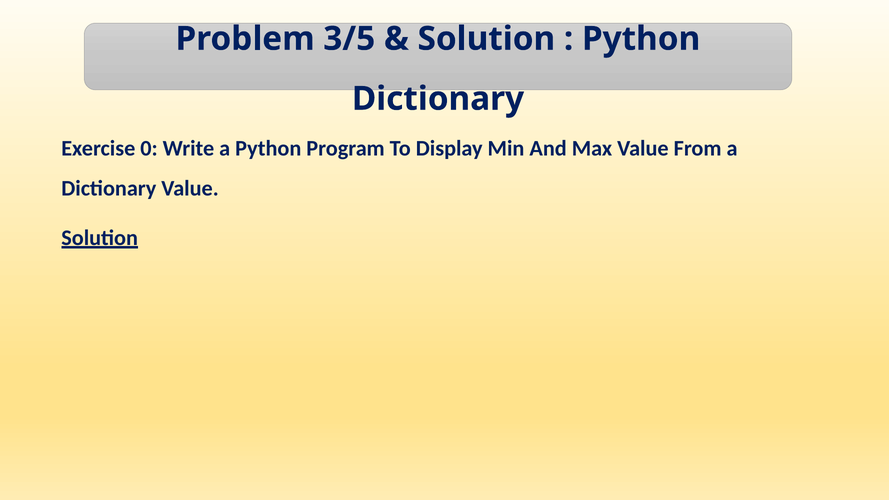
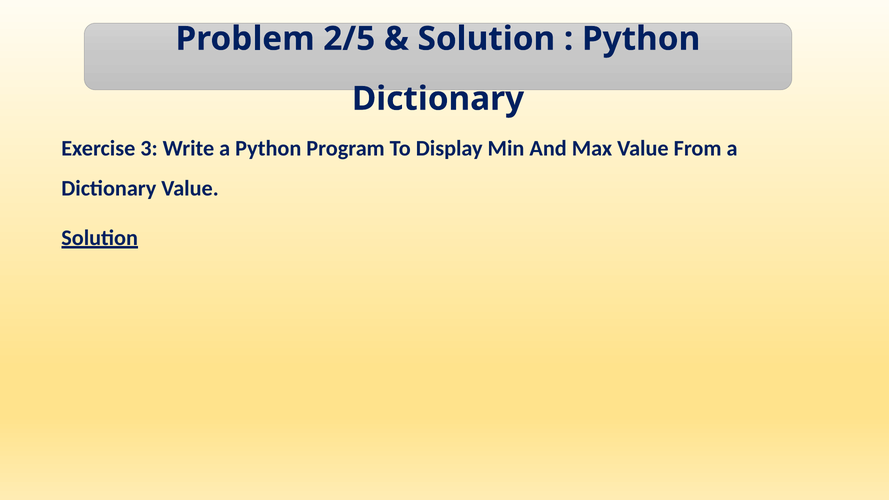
3/5: 3/5 -> 2/5 (349, 39)
0: 0 -> 3 (149, 148)
